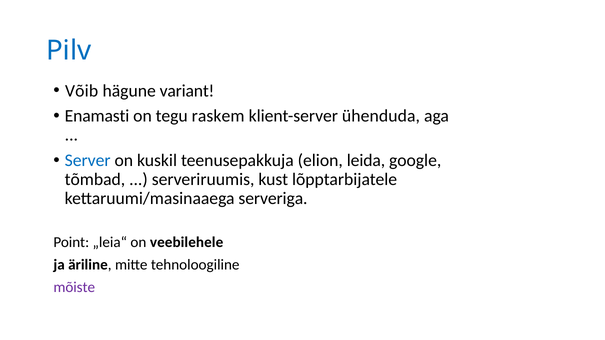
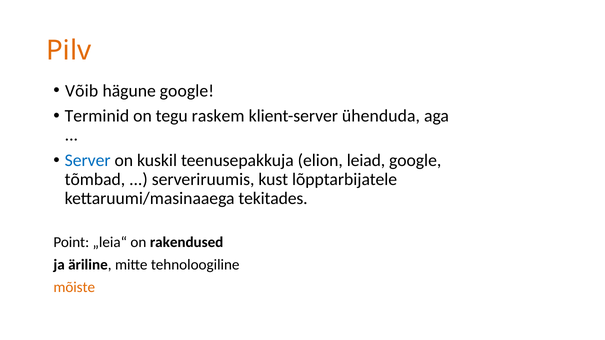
Pilv colour: blue -> orange (69, 51)
hägune variant: variant -> google (187, 91)
Enamasti: Enamasti -> Terminid (97, 116)
leida: leida -> leiad (366, 161)
serveriga: serveriga -> tekitades (273, 199)
veebilehele: veebilehele -> rakendused (187, 242)
mõiste colour: purple -> orange (74, 288)
